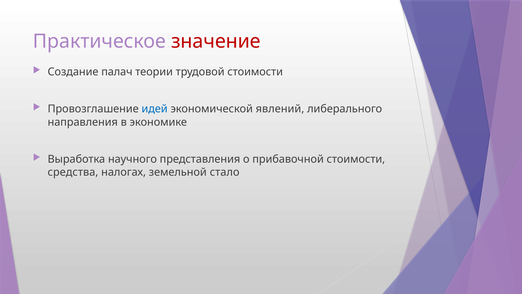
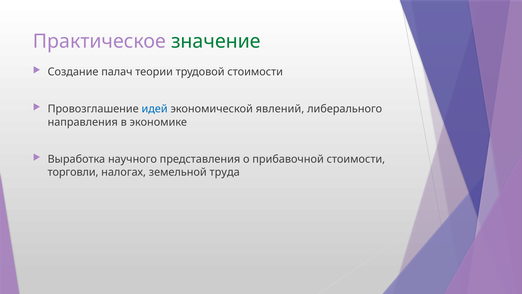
значение colour: red -> green (216, 41)
средства: средства -> торговли (73, 172)
стало: стало -> труда (225, 172)
